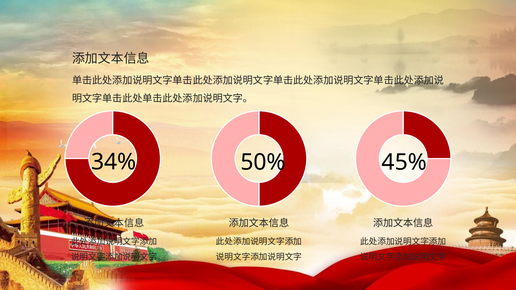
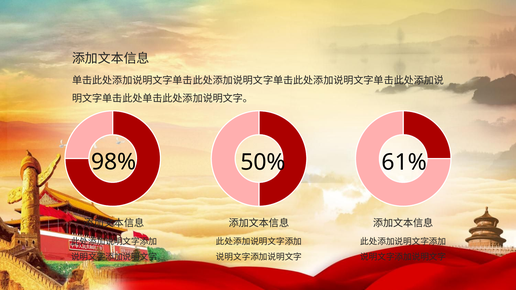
34%: 34% -> 98% (114, 162)
45%: 45% -> 61% (404, 163)
